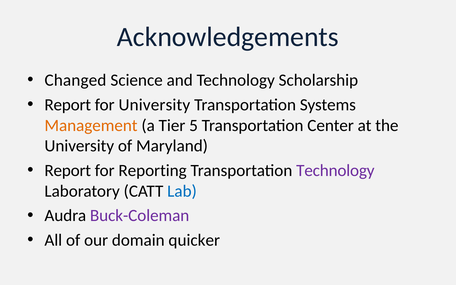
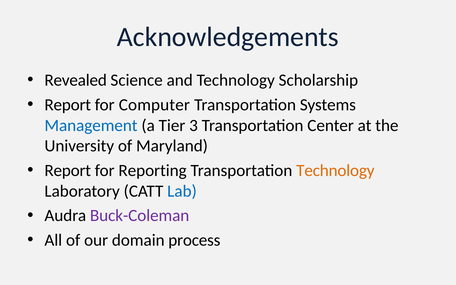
Changed: Changed -> Revealed (76, 80)
for University: University -> Computer (154, 105)
Management colour: orange -> blue (91, 125)
5: 5 -> 3 (194, 125)
Technology colour: purple -> orange (335, 171)
quicker: quicker -> process (194, 240)
